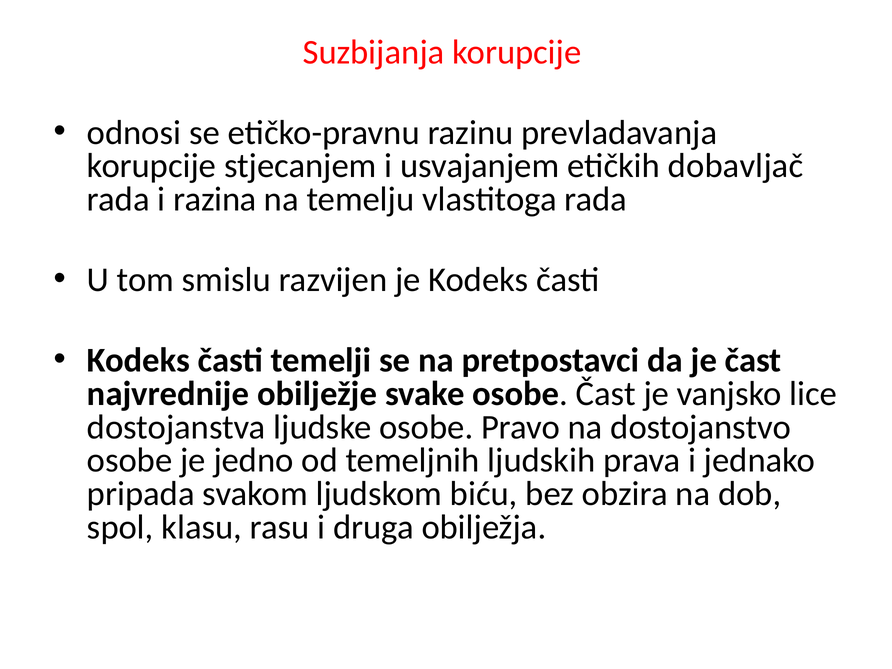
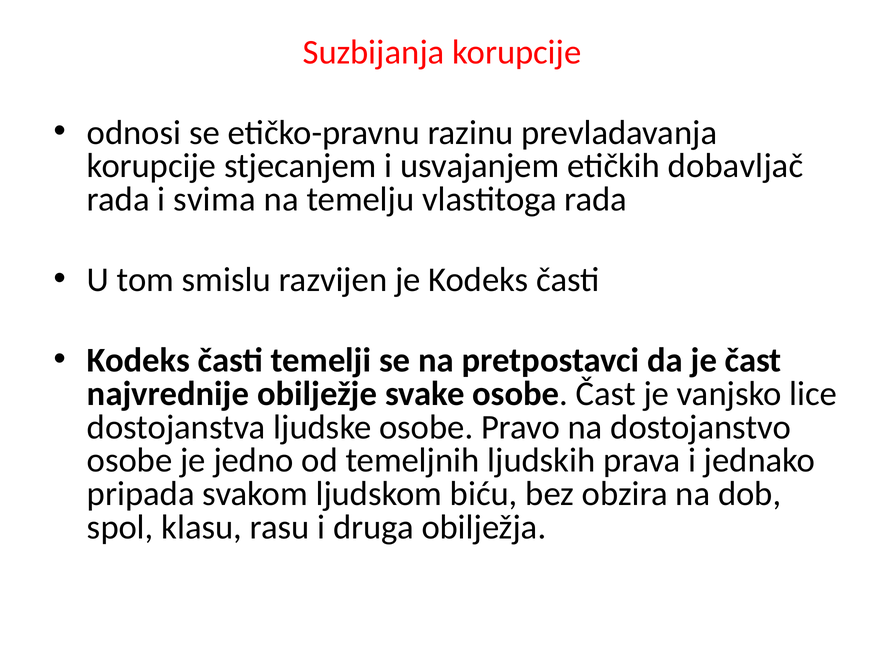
razina: razina -> svima (215, 199)
